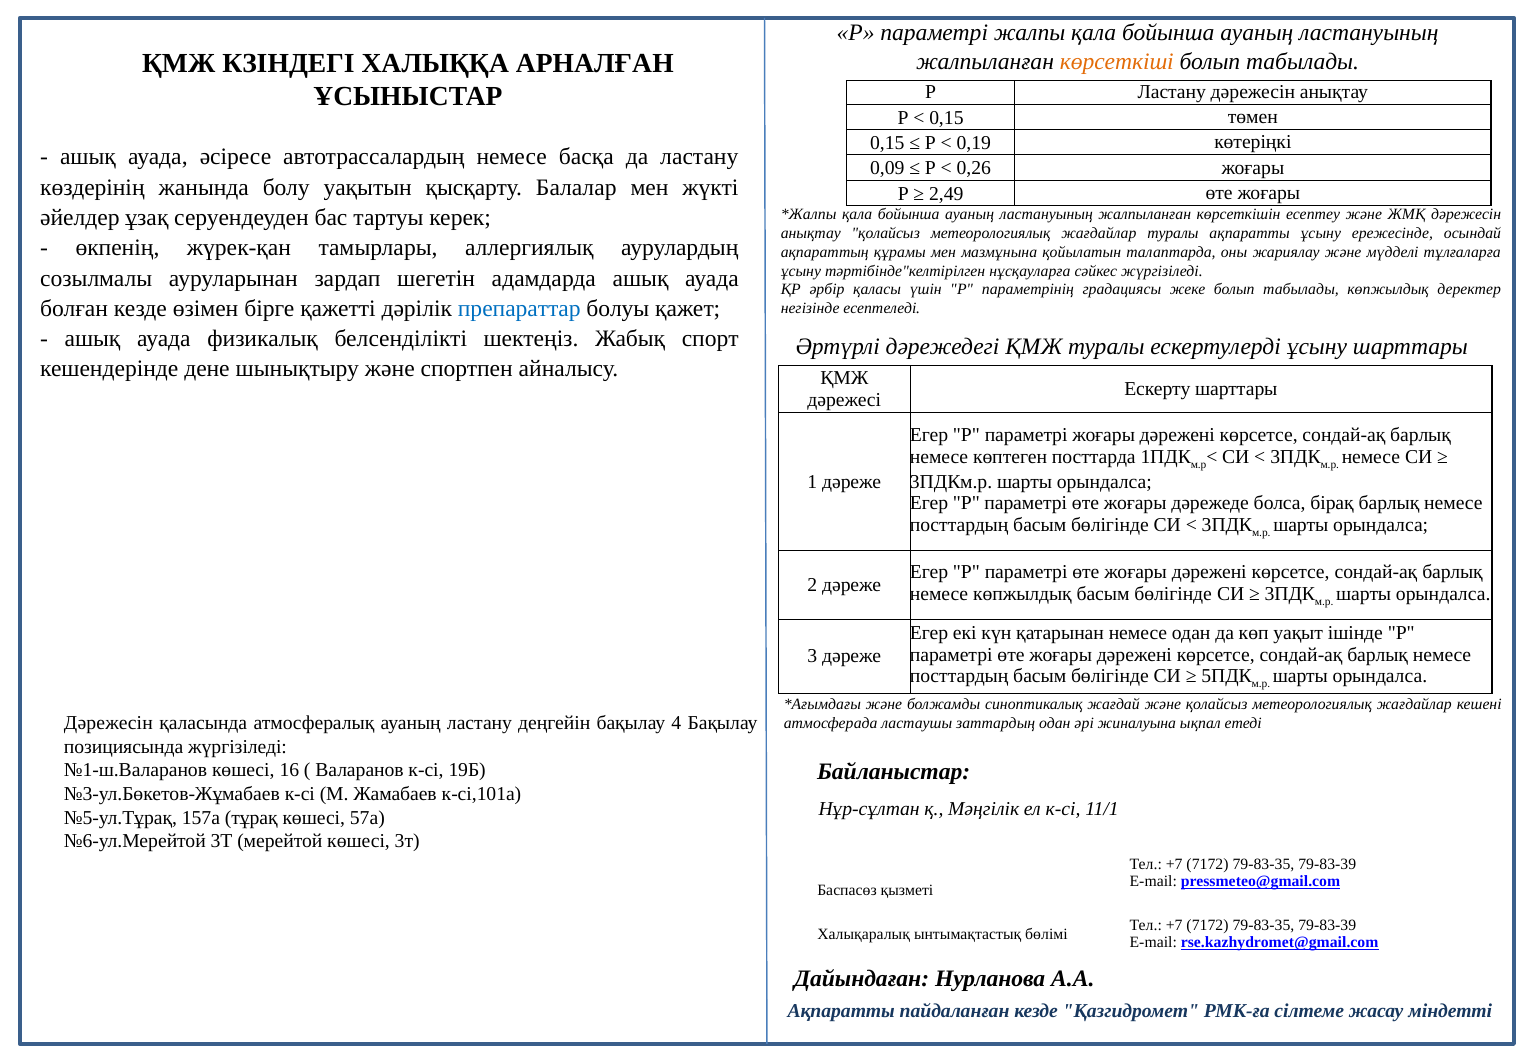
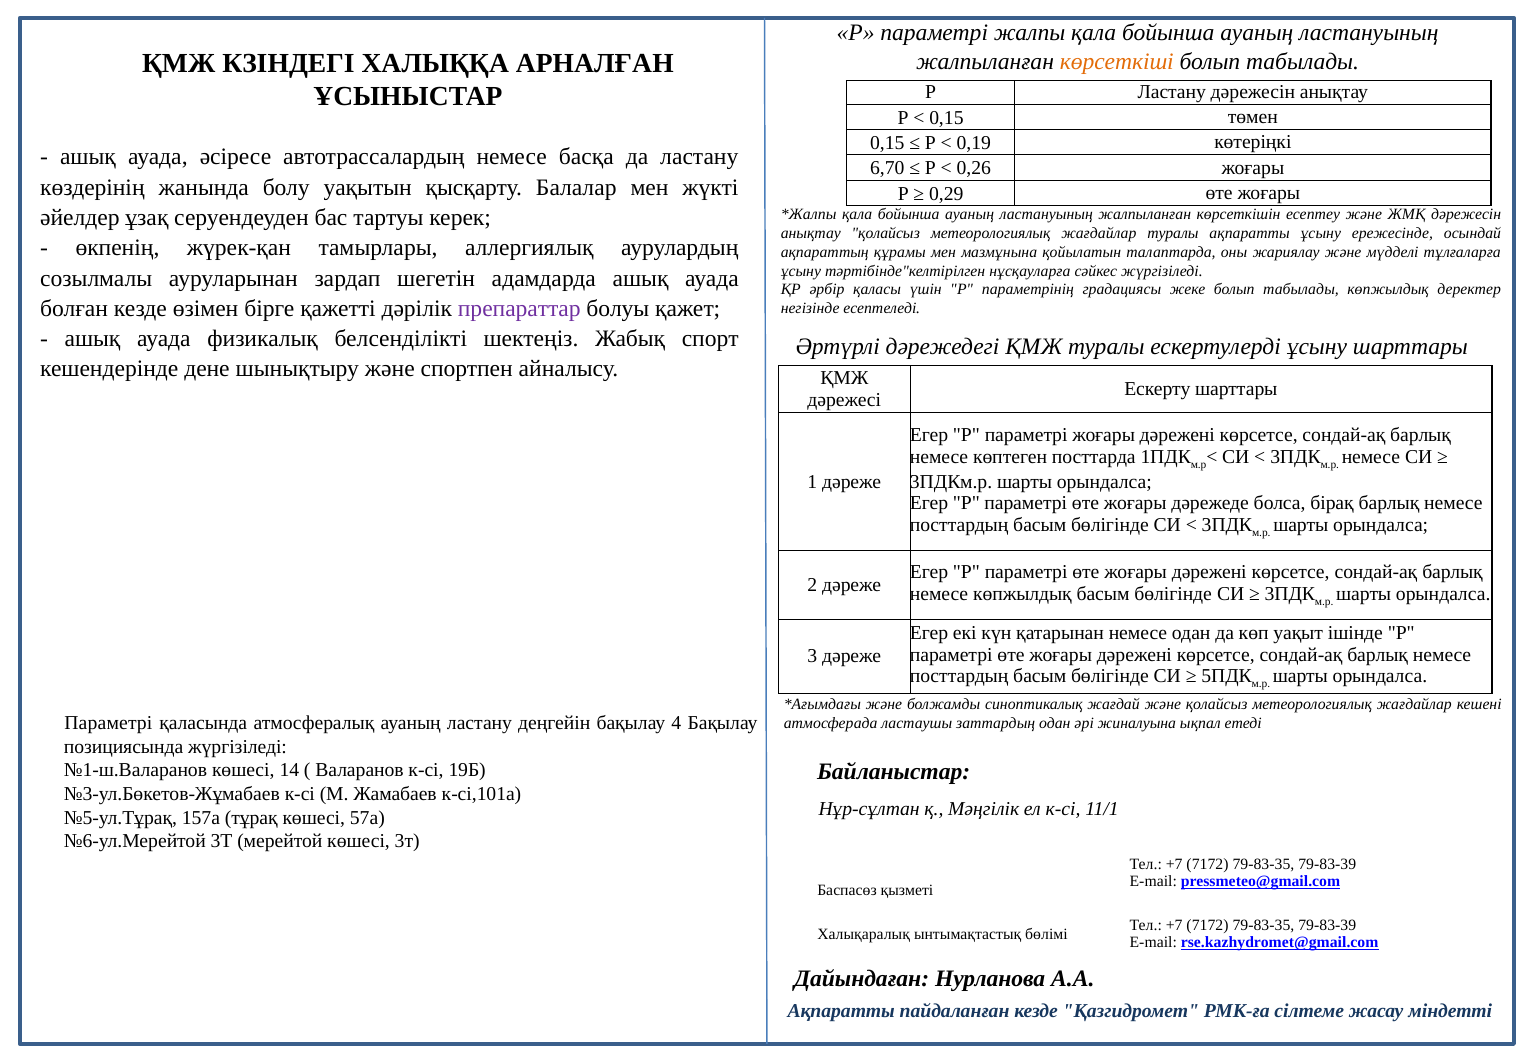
0,09: 0,09 -> 6,70 (887, 168)
2,49: 2,49 -> 0,29 (946, 194)
препараттар colour: blue -> purple (519, 309)
Дәрежесін: Дәрежесін -> Параметрі (108, 723)
16: 16 -> 14 (289, 770)
